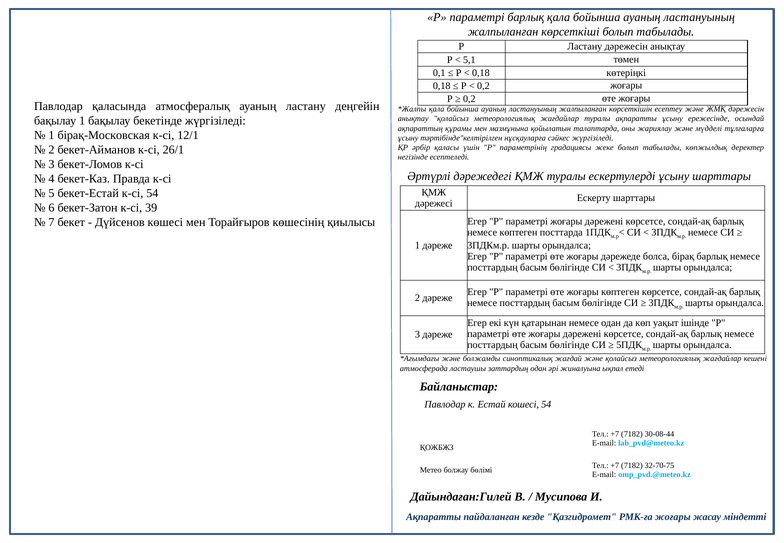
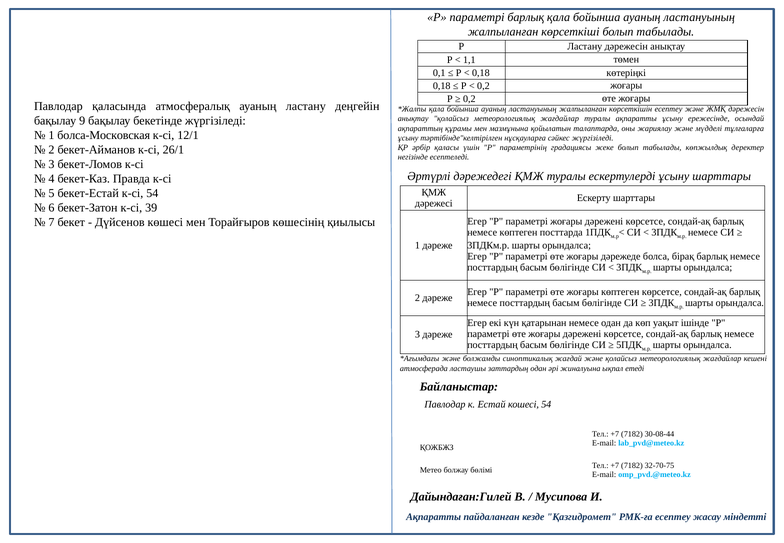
5,1: 5,1 -> 1,1 (469, 60)
бақылау 1: 1 -> 9 (82, 121)
бірақ-Московская: бірақ-Московская -> болса-Московская (104, 135)
РМК-ға жоғары: жоғары -> есептеу (673, 517)
